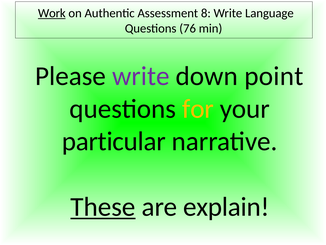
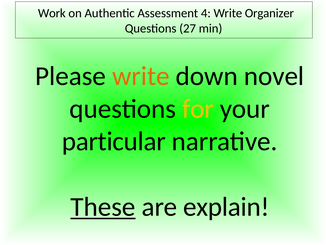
Work underline: present -> none (52, 13)
8: 8 -> 4 (206, 13)
Language: Language -> Organizer (269, 13)
76: 76 -> 27 (188, 28)
write colour: purple -> orange (141, 76)
point: point -> novel (274, 76)
